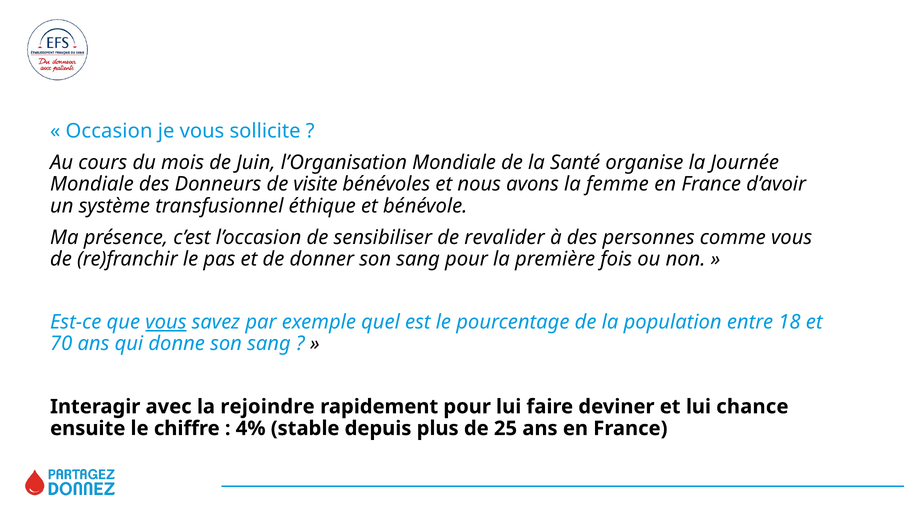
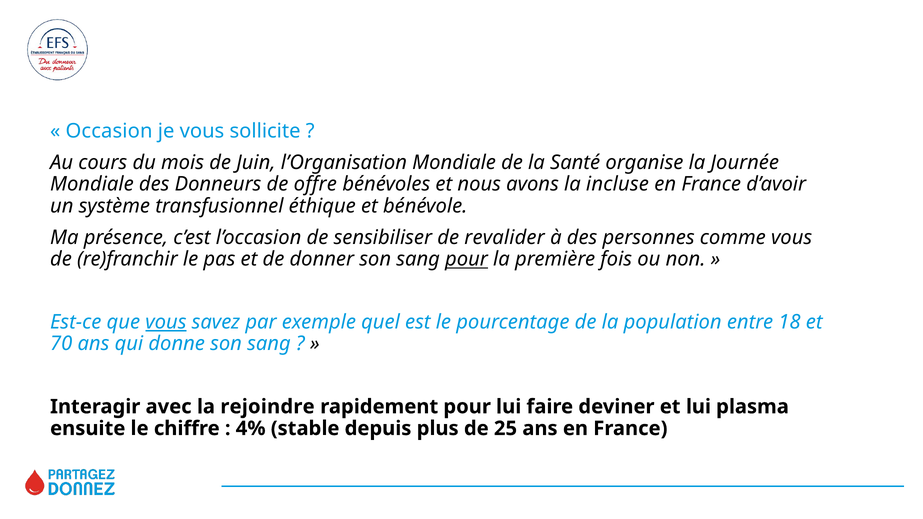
visite: visite -> offre (315, 184)
femme: femme -> incluse (617, 184)
pour underline: none -> present (467, 259)
chance: chance -> plasma (752, 407)
